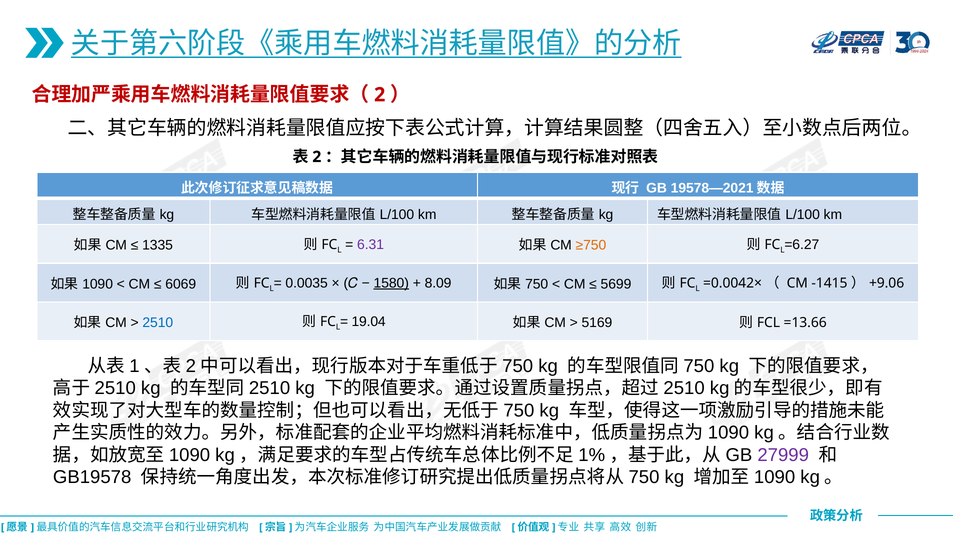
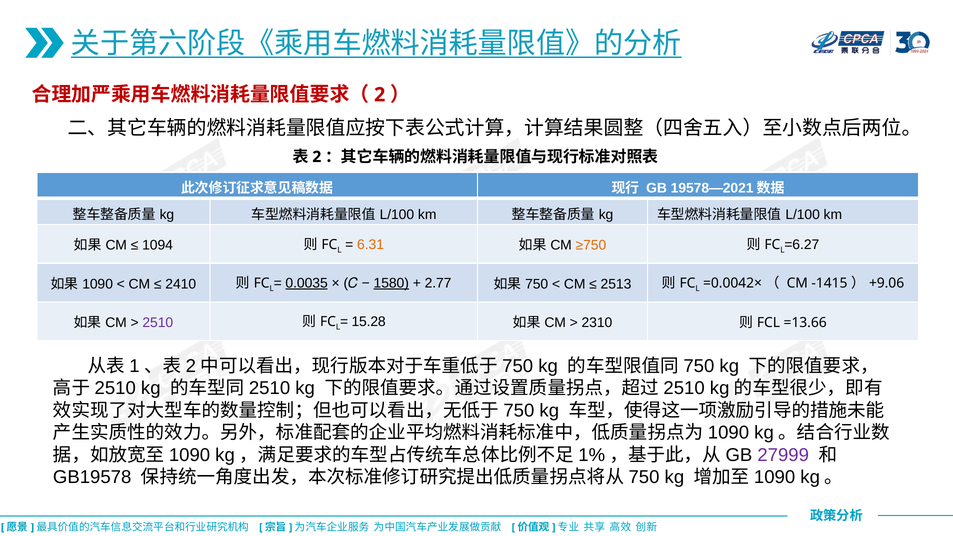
1335: 1335 -> 1094 (158, 245)
6.31 colour: purple -> orange (371, 245)
5699: 5699 -> 2513 (616, 284)
6069: 6069 -> 2410 (181, 284)
0.0035 underline: none -> present (307, 283)
8.09: 8.09 -> 2.77 (438, 283)
2510 colour: blue -> purple (158, 323)
19.04: 19.04 -> 15.28 (369, 322)
5169: 5169 -> 2310 (597, 323)
